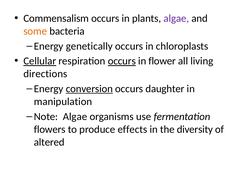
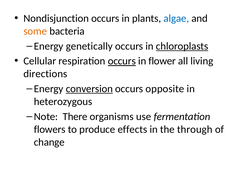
Commensalism: Commensalism -> Nondisjunction (56, 18)
algae colour: purple -> blue (176, 18)
chloroplasts underline: none -> present (182, 46)
Cellular underline: present -> none (40, 61)
daughter: daughter -> opposite (165, 89)
manipulation: manipulation -> heterozygous (63, 102)
Note Algae: Algae -> There (75, 117)
diversity: diversity -> through (195, 129)
altered: altered -> change (49, 142)
